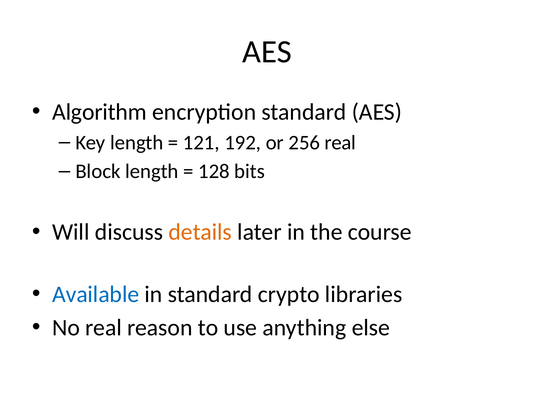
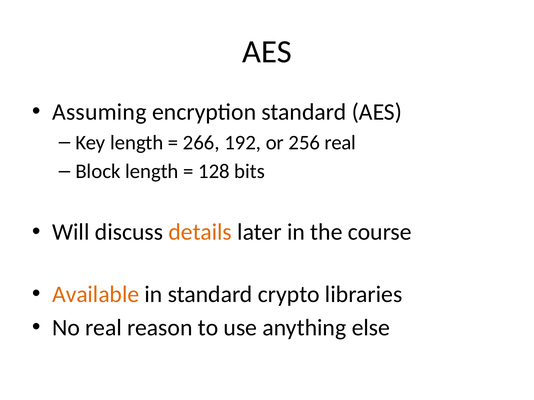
Algorithm: Algorithm -> Assuming (99, 112)
121: 121 -> 266 (201, 143)
Available colour: blue -> orange (96, 295)
